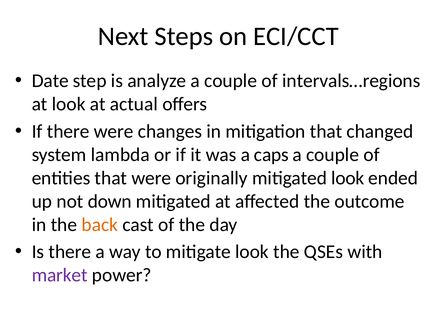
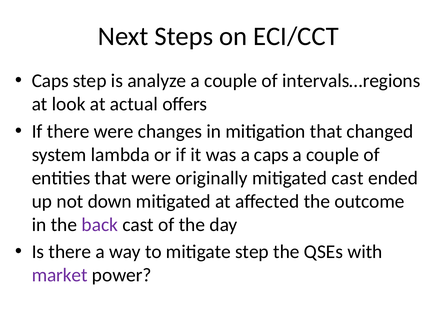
Date: Date -> Caps (50, 81)
mitigated look: look -> cast (347, 178)
back colour: orange -> purple (100, 225)
mitigate look: look -> step (252, 252)
